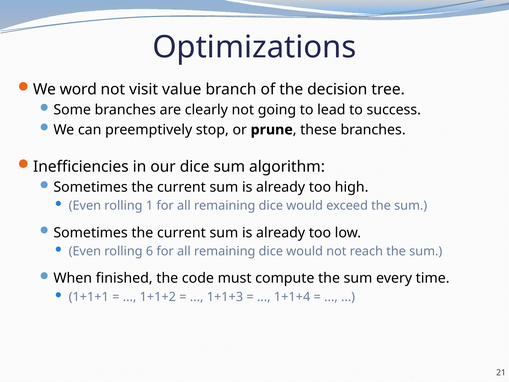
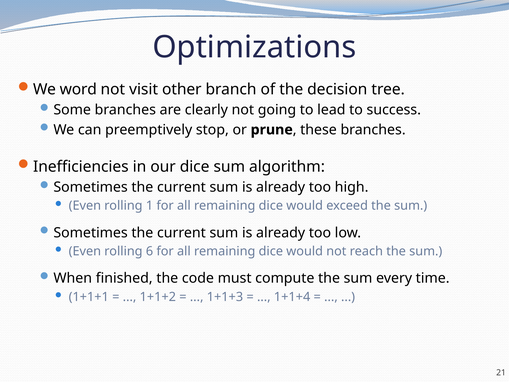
value: value -> other (182, 89)
